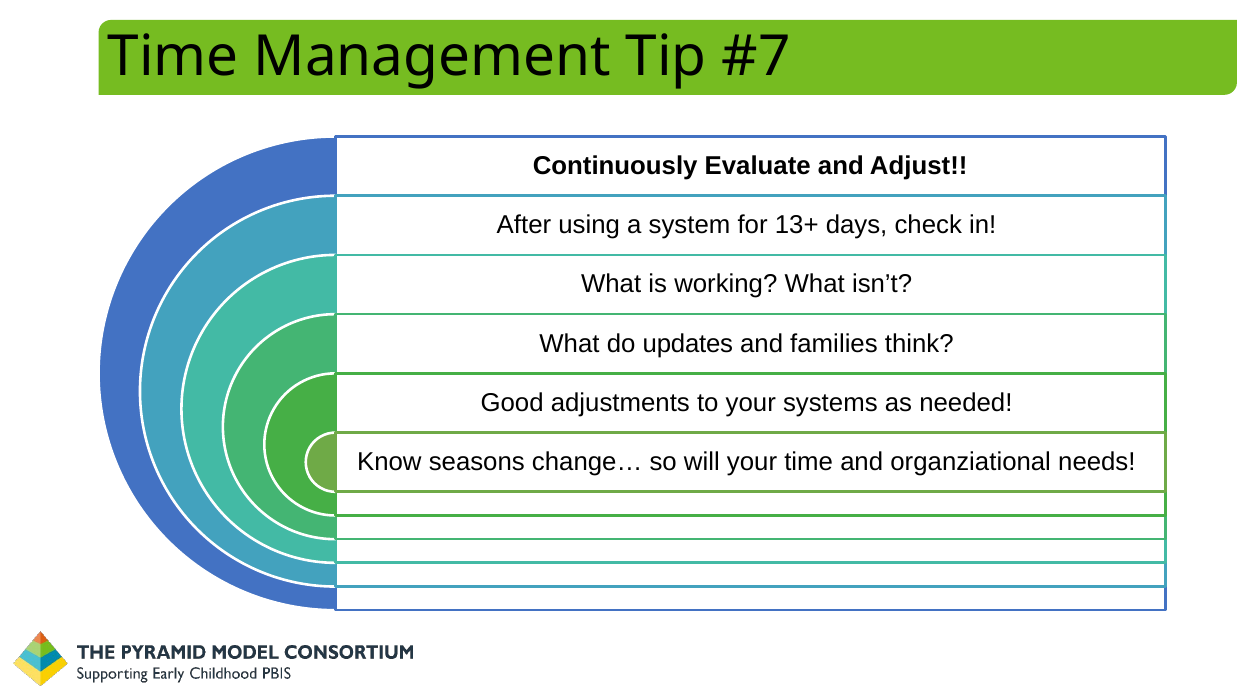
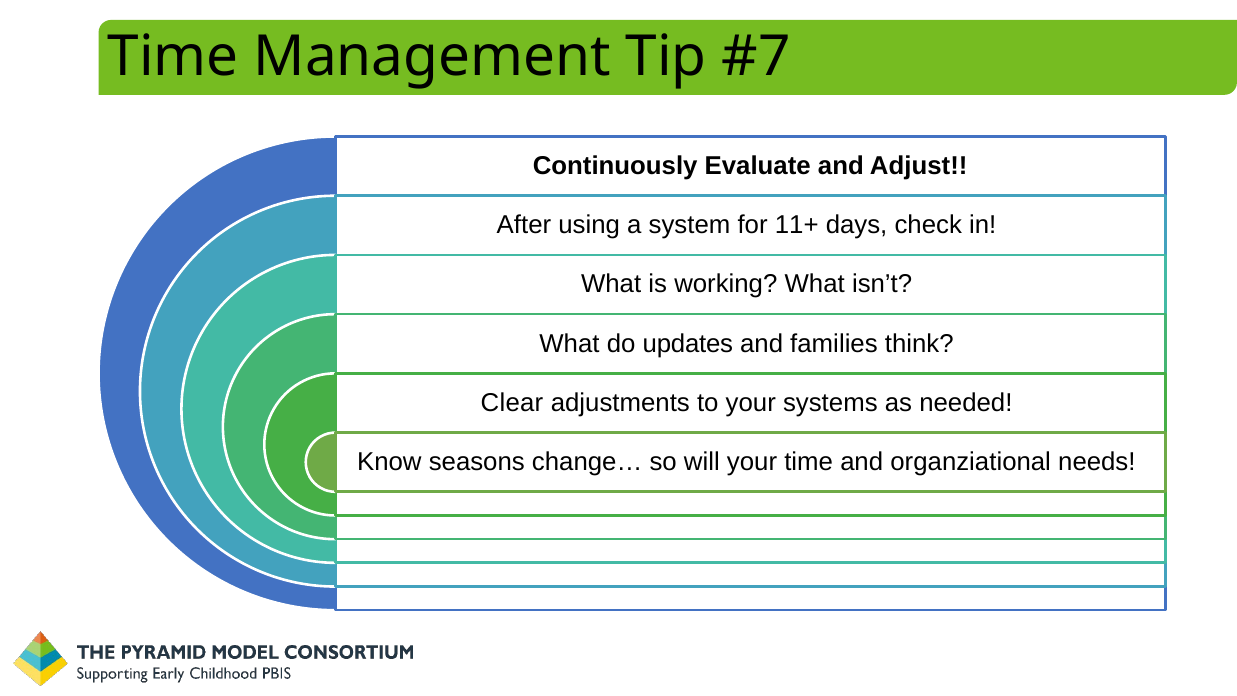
13+: 13+ -> 11+ (797, 225)
Good: Good -> Clear (512, 403)
